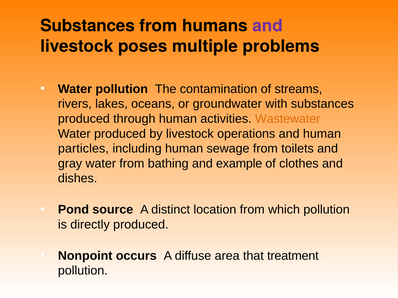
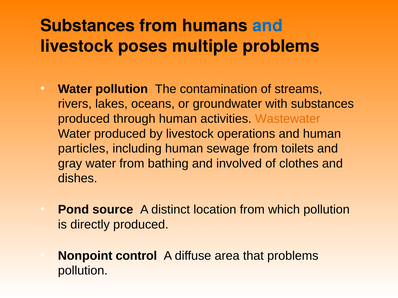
and colour: purple -> blue (268, 26)
example: example -> involved (239, 164)
occurs: occurs -> control (136, 256)
that treatment: treatment -> problems (293, 256)
